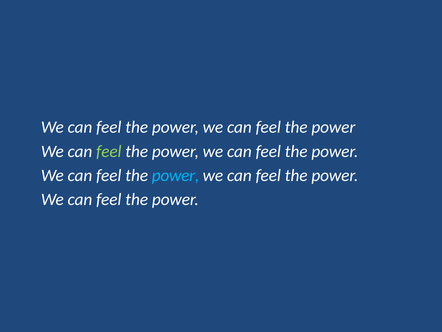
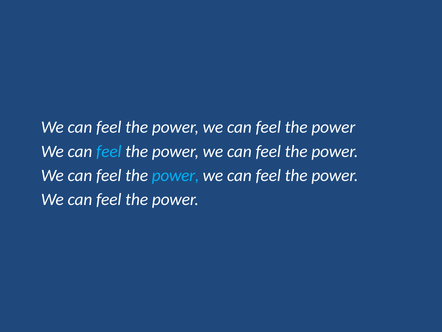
feel colour: light green -> light blue (109, 151)
